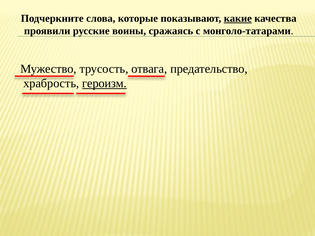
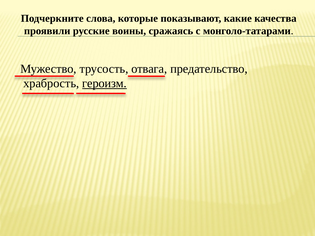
какие underline: present -> none (238, 18)
